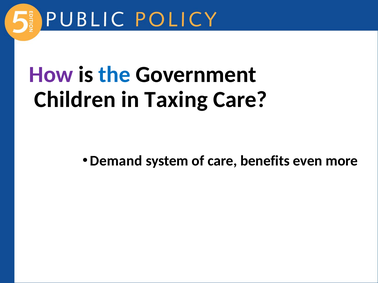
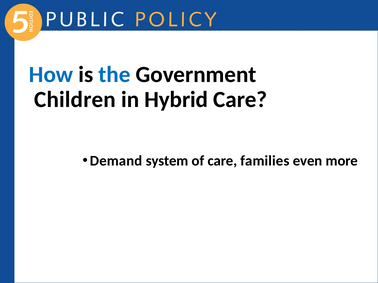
How colour: purple -> blue (51, 75)
Taxing: Taxing -> Hybrid (176, 100)
benefits: benefits -> families (265, 161)
